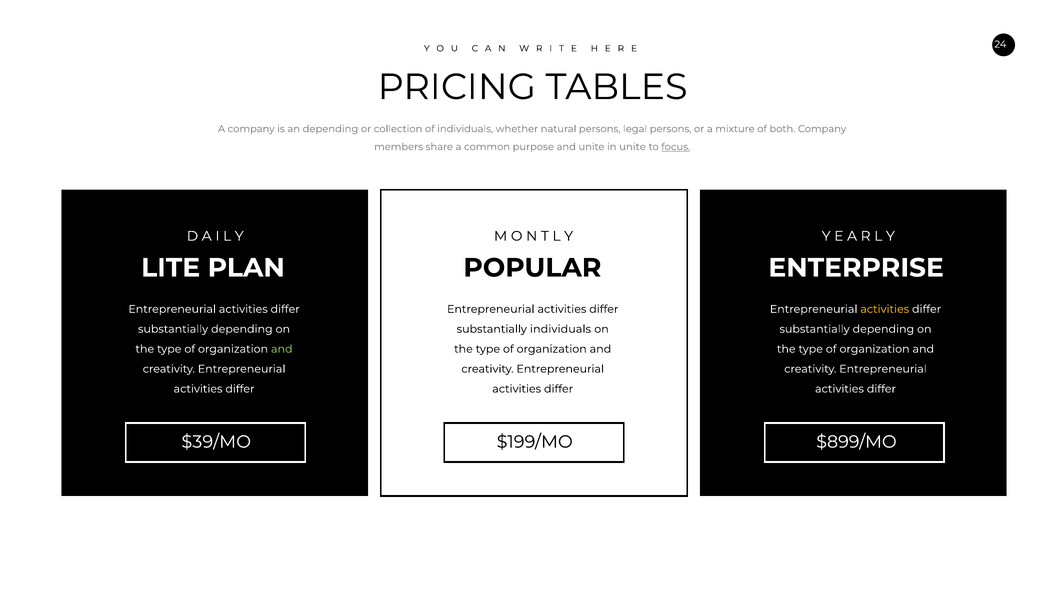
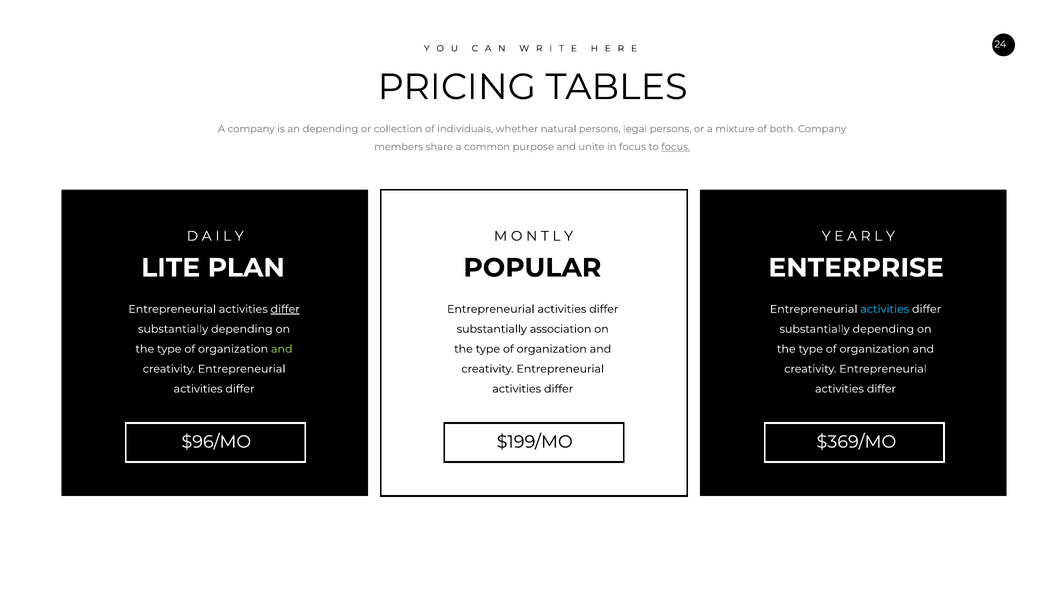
in unite: unite -> focus (633, 147)
differ underline: none -> present (285, 309)
activities colour: yellow -> light blue (885, 309)
substantially individuals: individuals -> association (561, 329)
$39/MO: $39/MO -> $96/MO (216, 442)
$899/MO: $899/MO -> $369/MO (856, 442)
